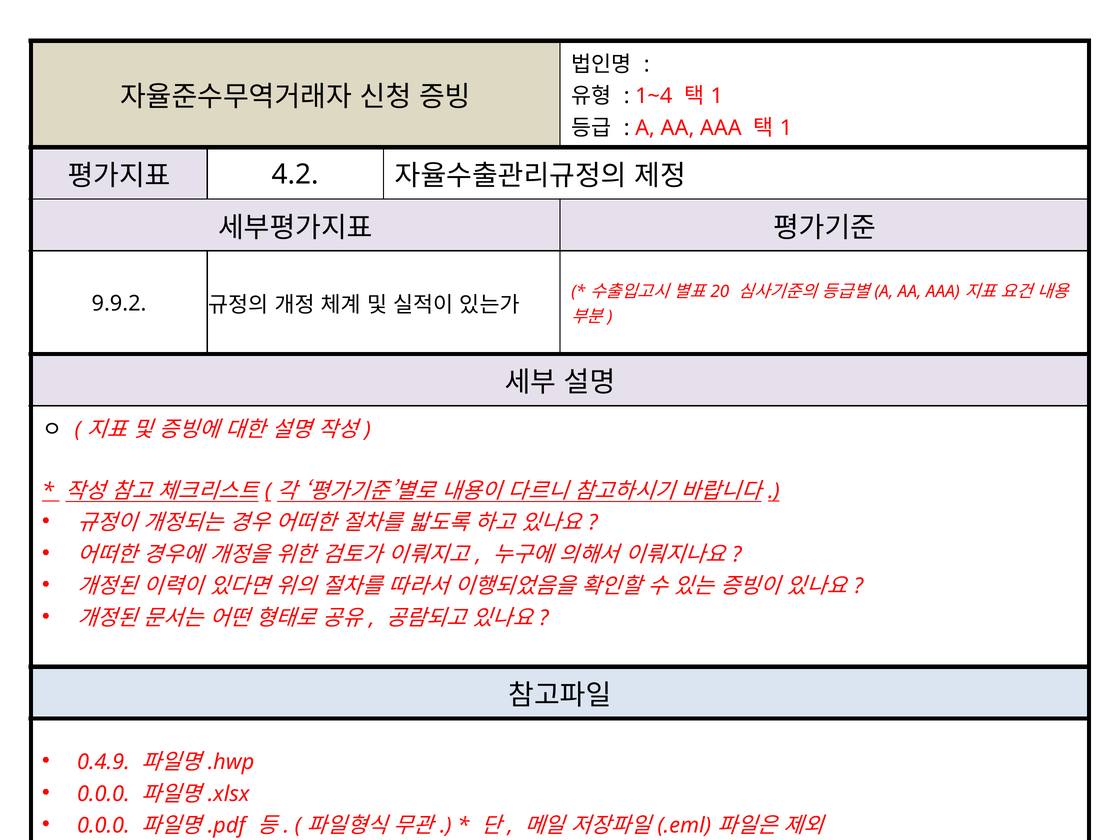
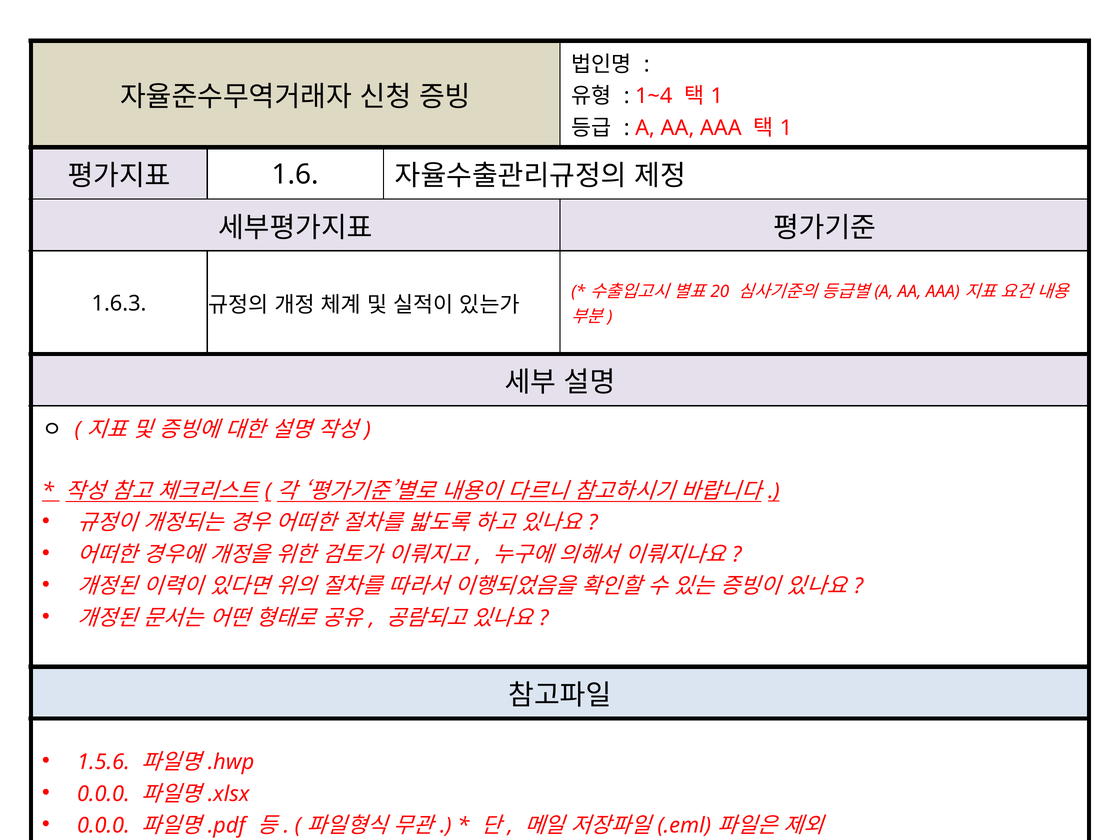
4.2: 4.2 -> 1.6 (295, 175)
9.9.2: 9.9.2 -> 1.6.3 (119, 304)
0.4.9: 0.4.9 -> 1.5.6 (103, 762)
